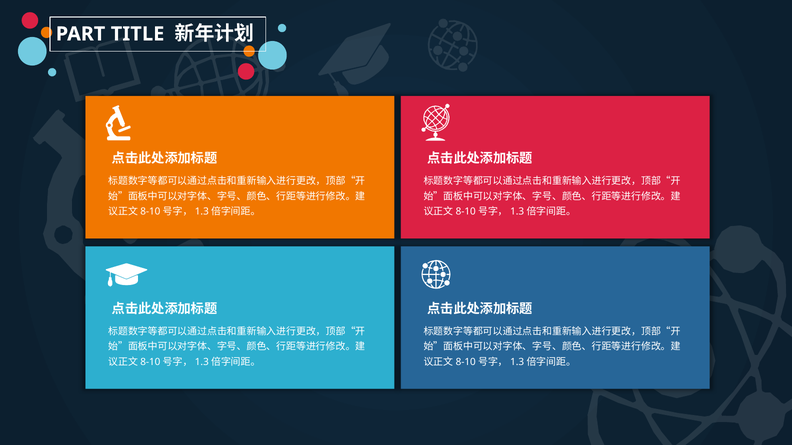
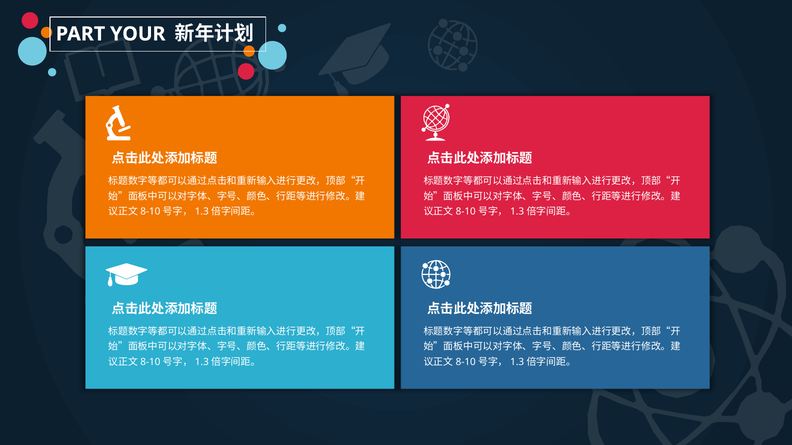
TITLE: TITLE -> YOUR (138, 34)
